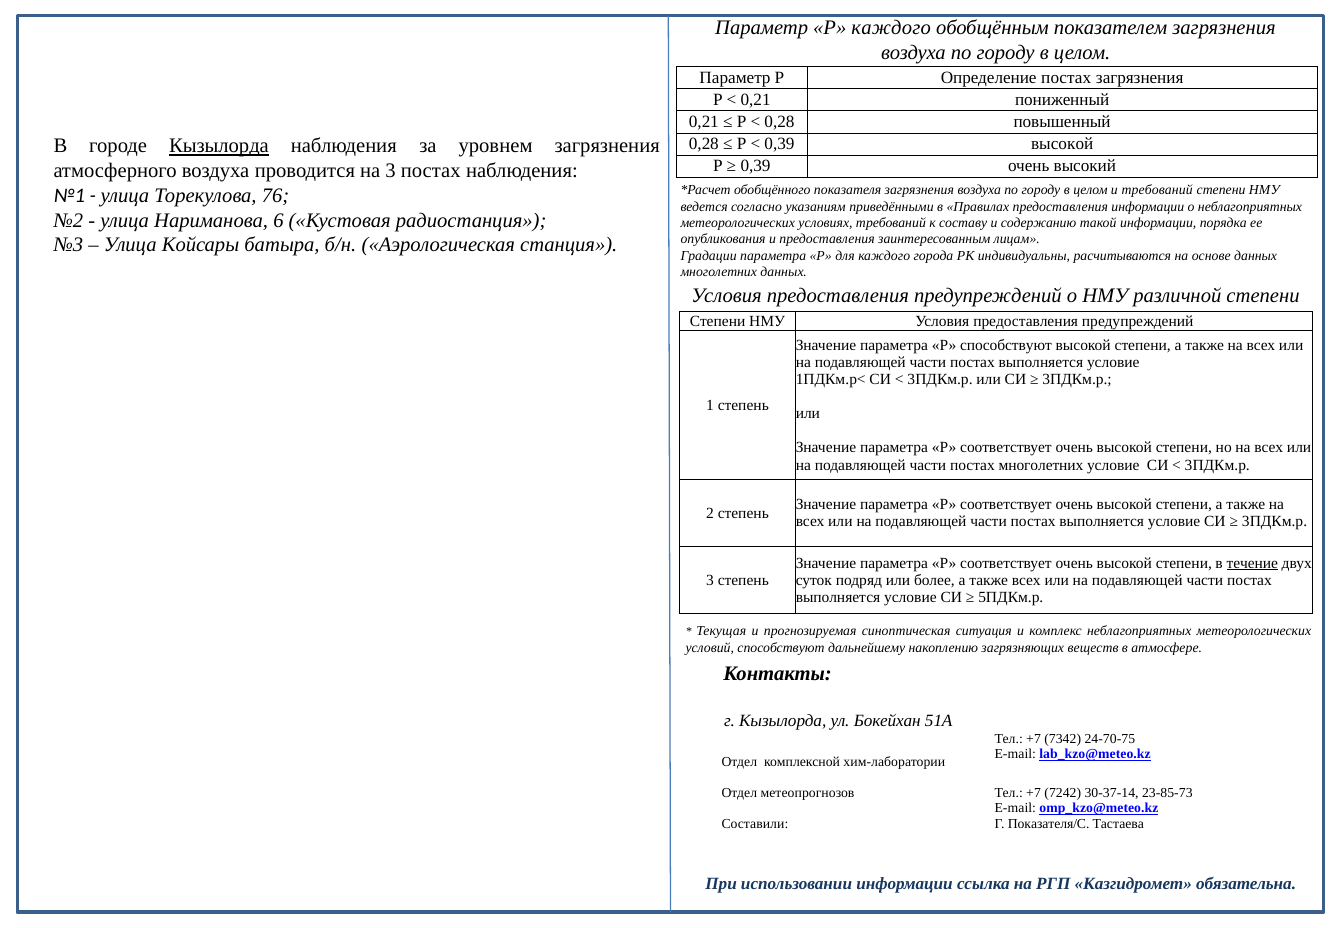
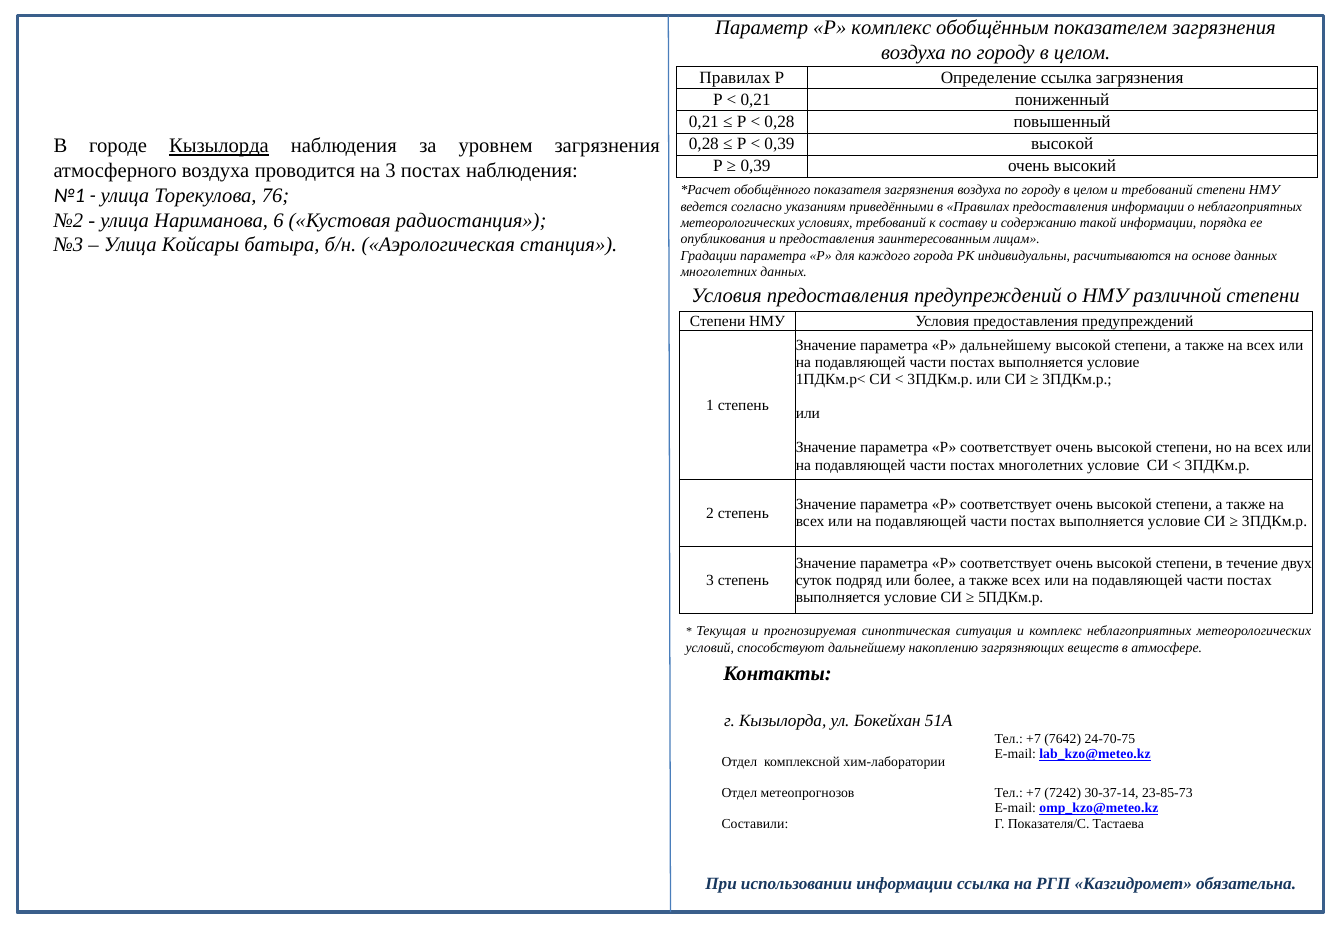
Р каждого: каждого -> комплекс (891, 28)
Параметр: Параметр -> Правилах (735, 77)
Определение постах: постах -> ссылка (1066, 77)
Р способствуют: способствуют -> дальнейшему (1006, 345)
течение underline: present -> none (1252, 563)
7342: 7342 -> 7642 (1063, 739)
